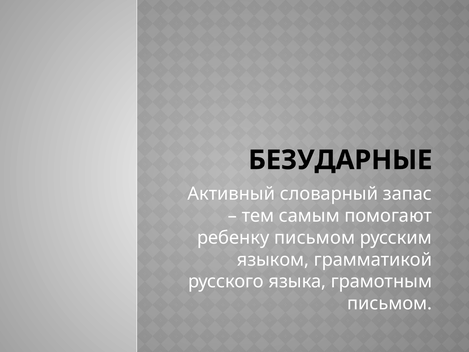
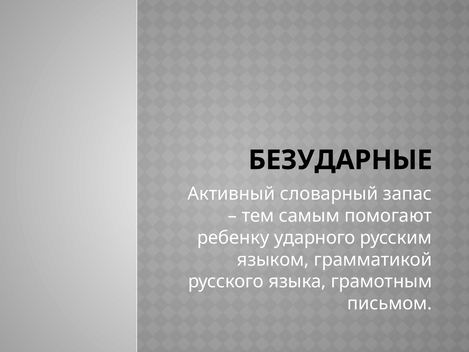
ребенку письмом: письмом -> ударного (315, 238)
